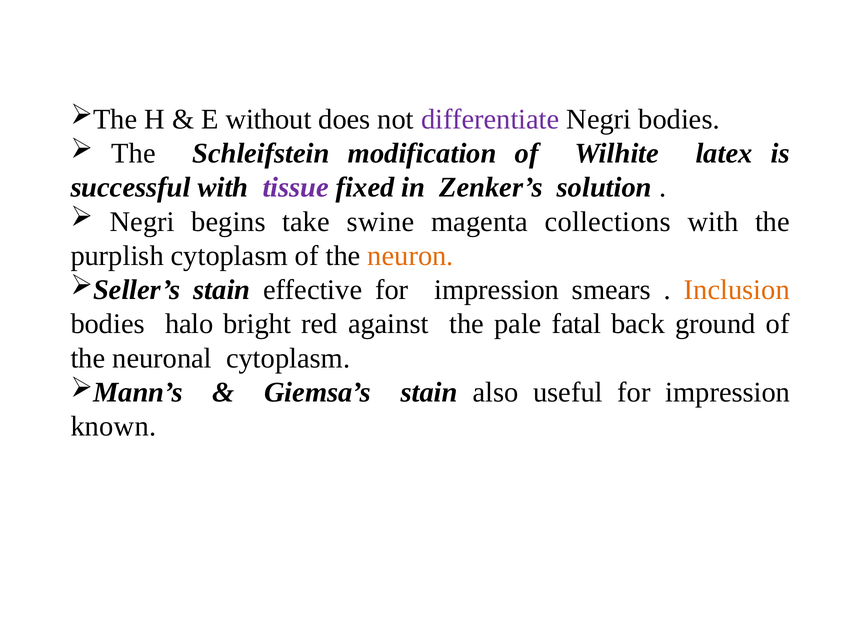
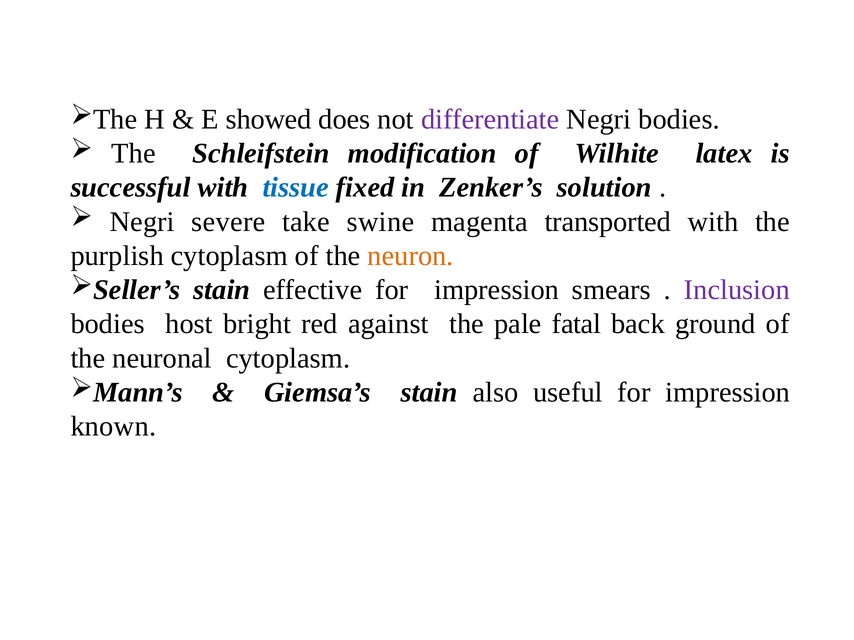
without: without -> showed (269, 119)
tissue colour: purple -> blue (296, 188)
begins: begins -> severe (228, 222)
collections: collections -> transported (608, 222)
Inclusion colour: orange -> purple (737, 290)
halo: halo -> host (189, 324)
